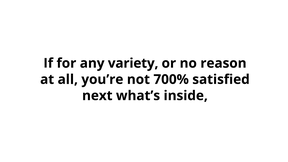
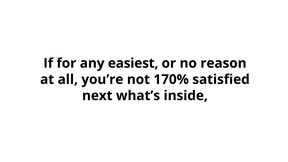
variety: variety -> easiest (133, 63)
700%: 700% -> 170% (171, 79)
